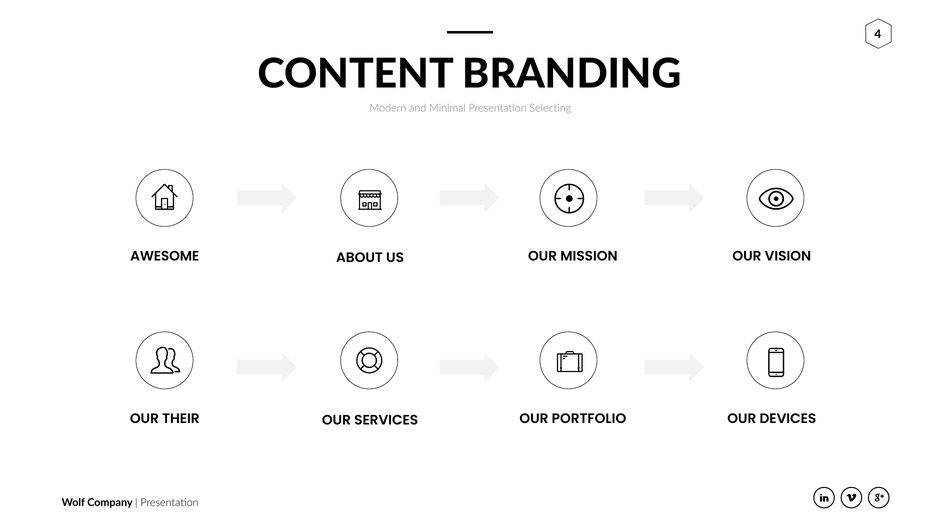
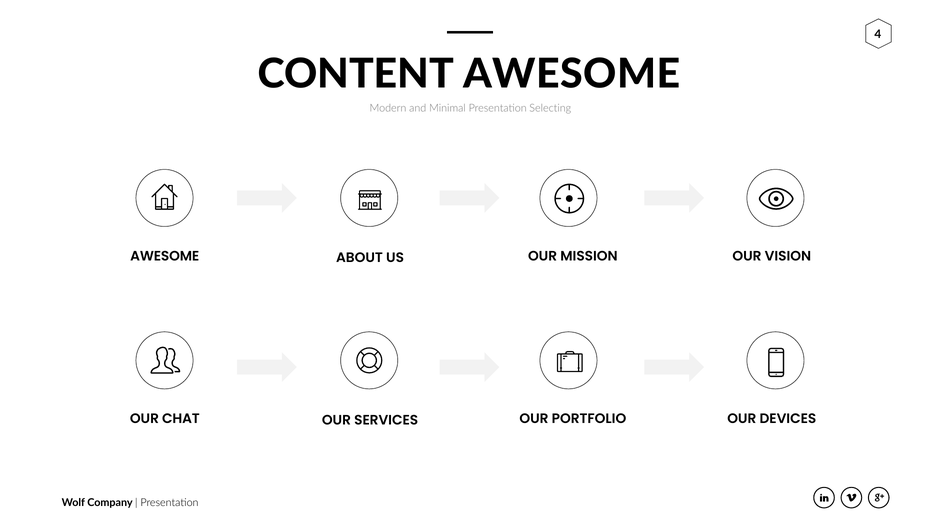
CONTENT BRANDING: BRANDING -> AWESOME (572, 74)
THEIR: THEIR -> CHAT (181, 419)
